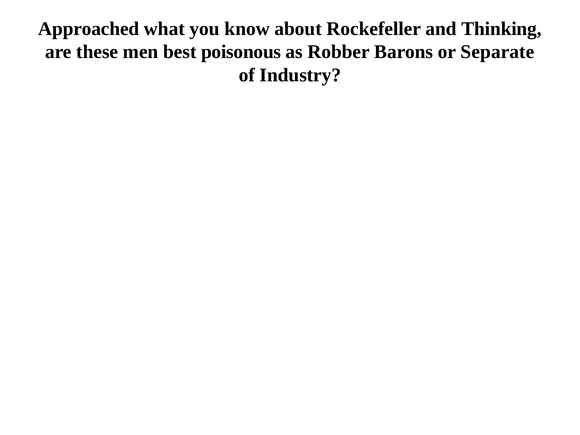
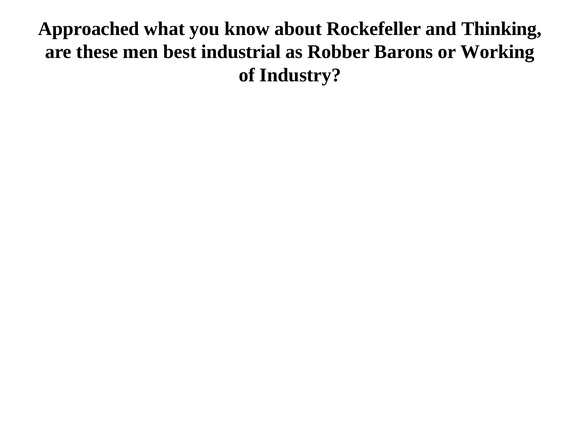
poisonous: poisonous -> industrial (241, 52)
Separate: Separate -> Working (498, 52)
